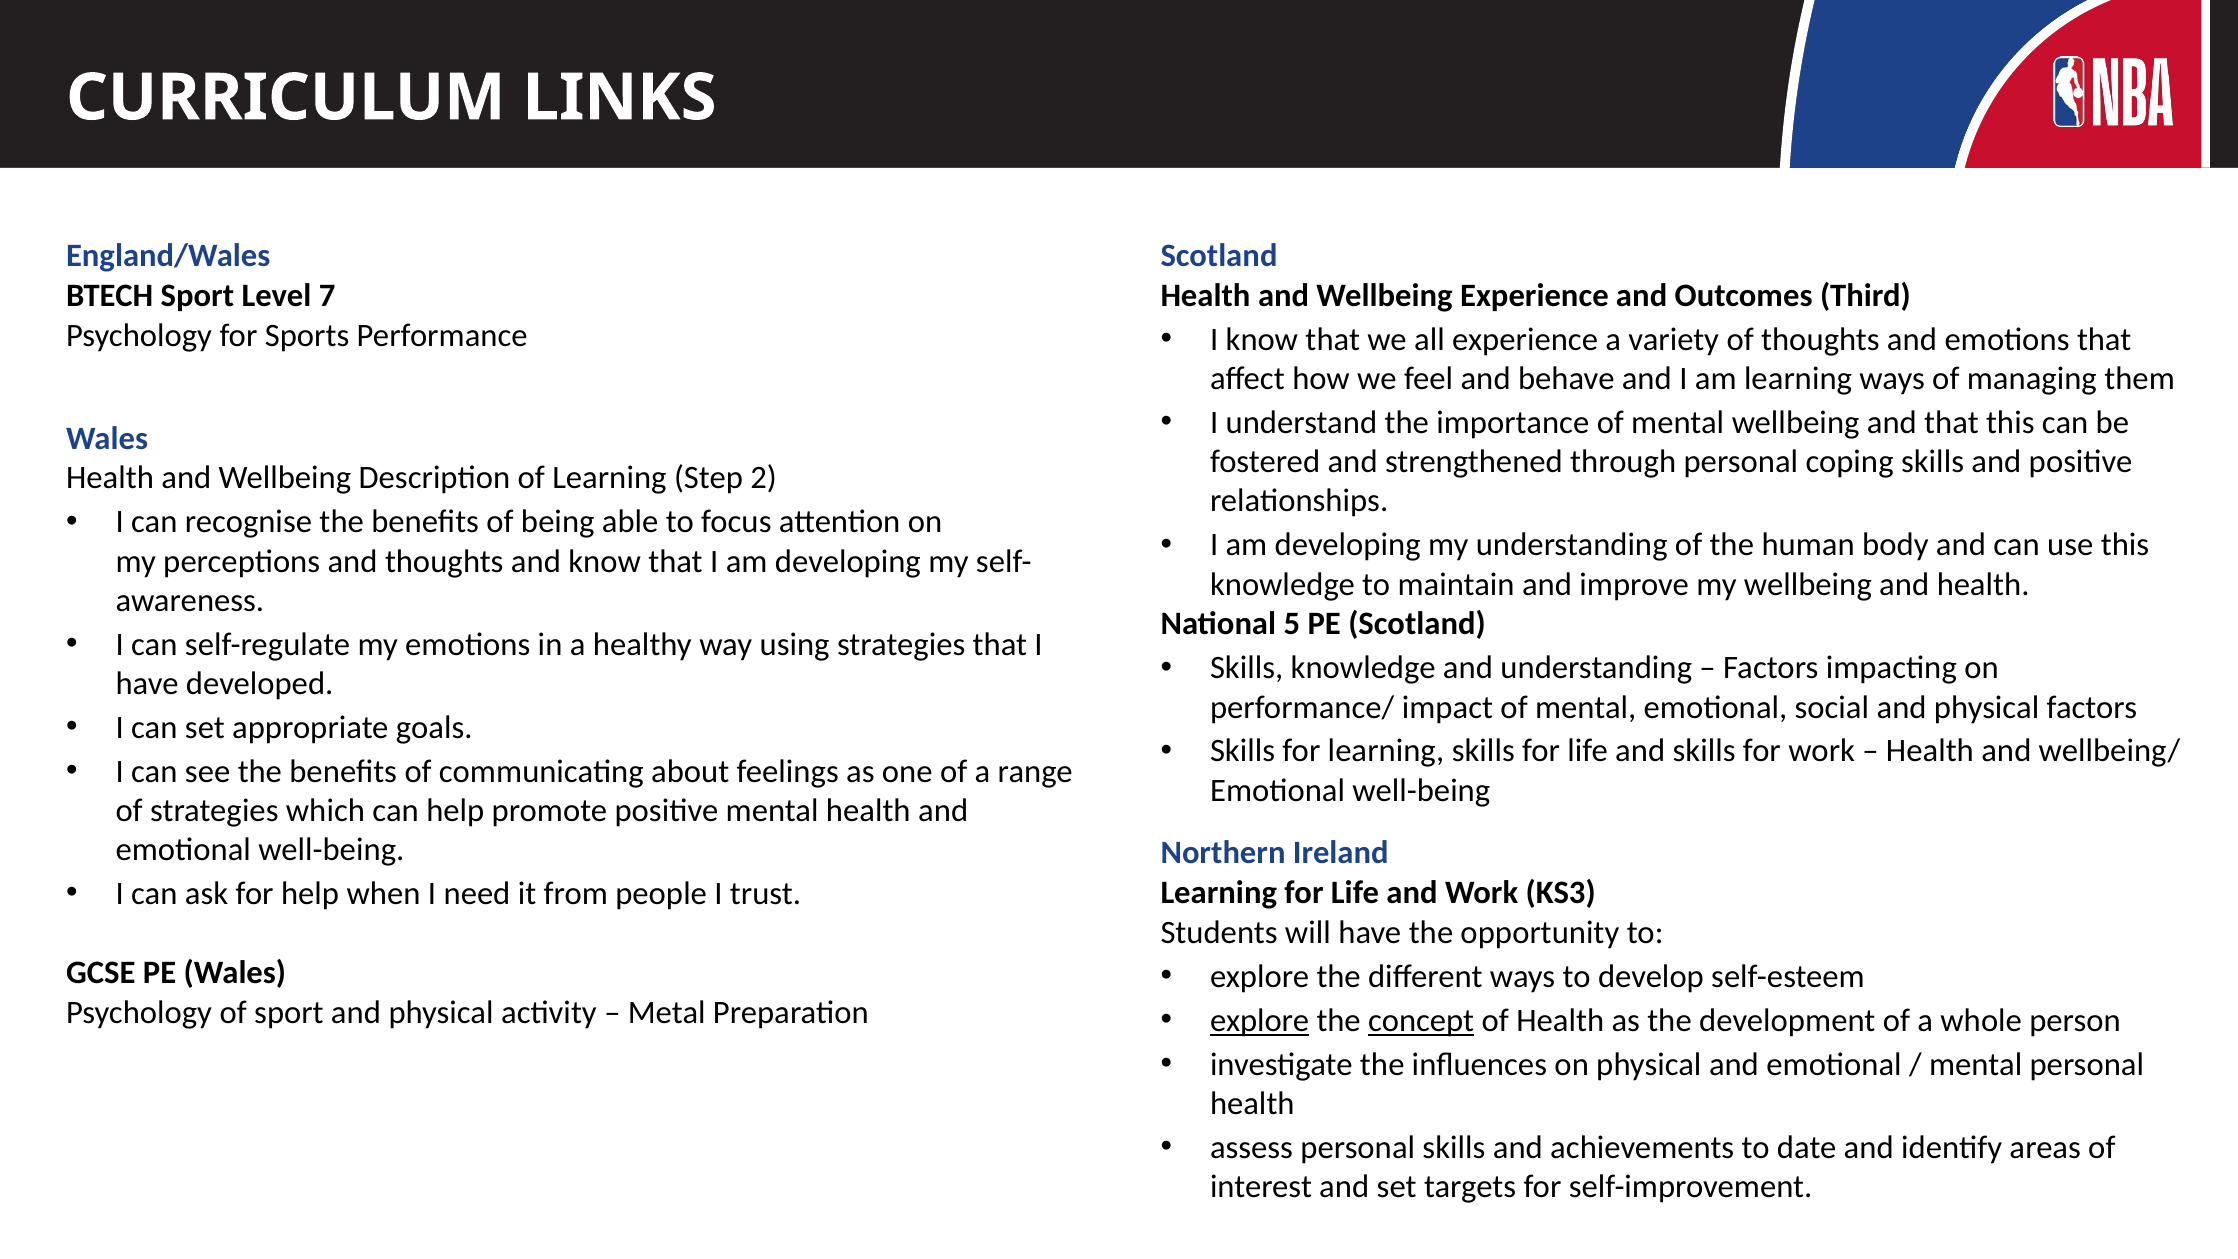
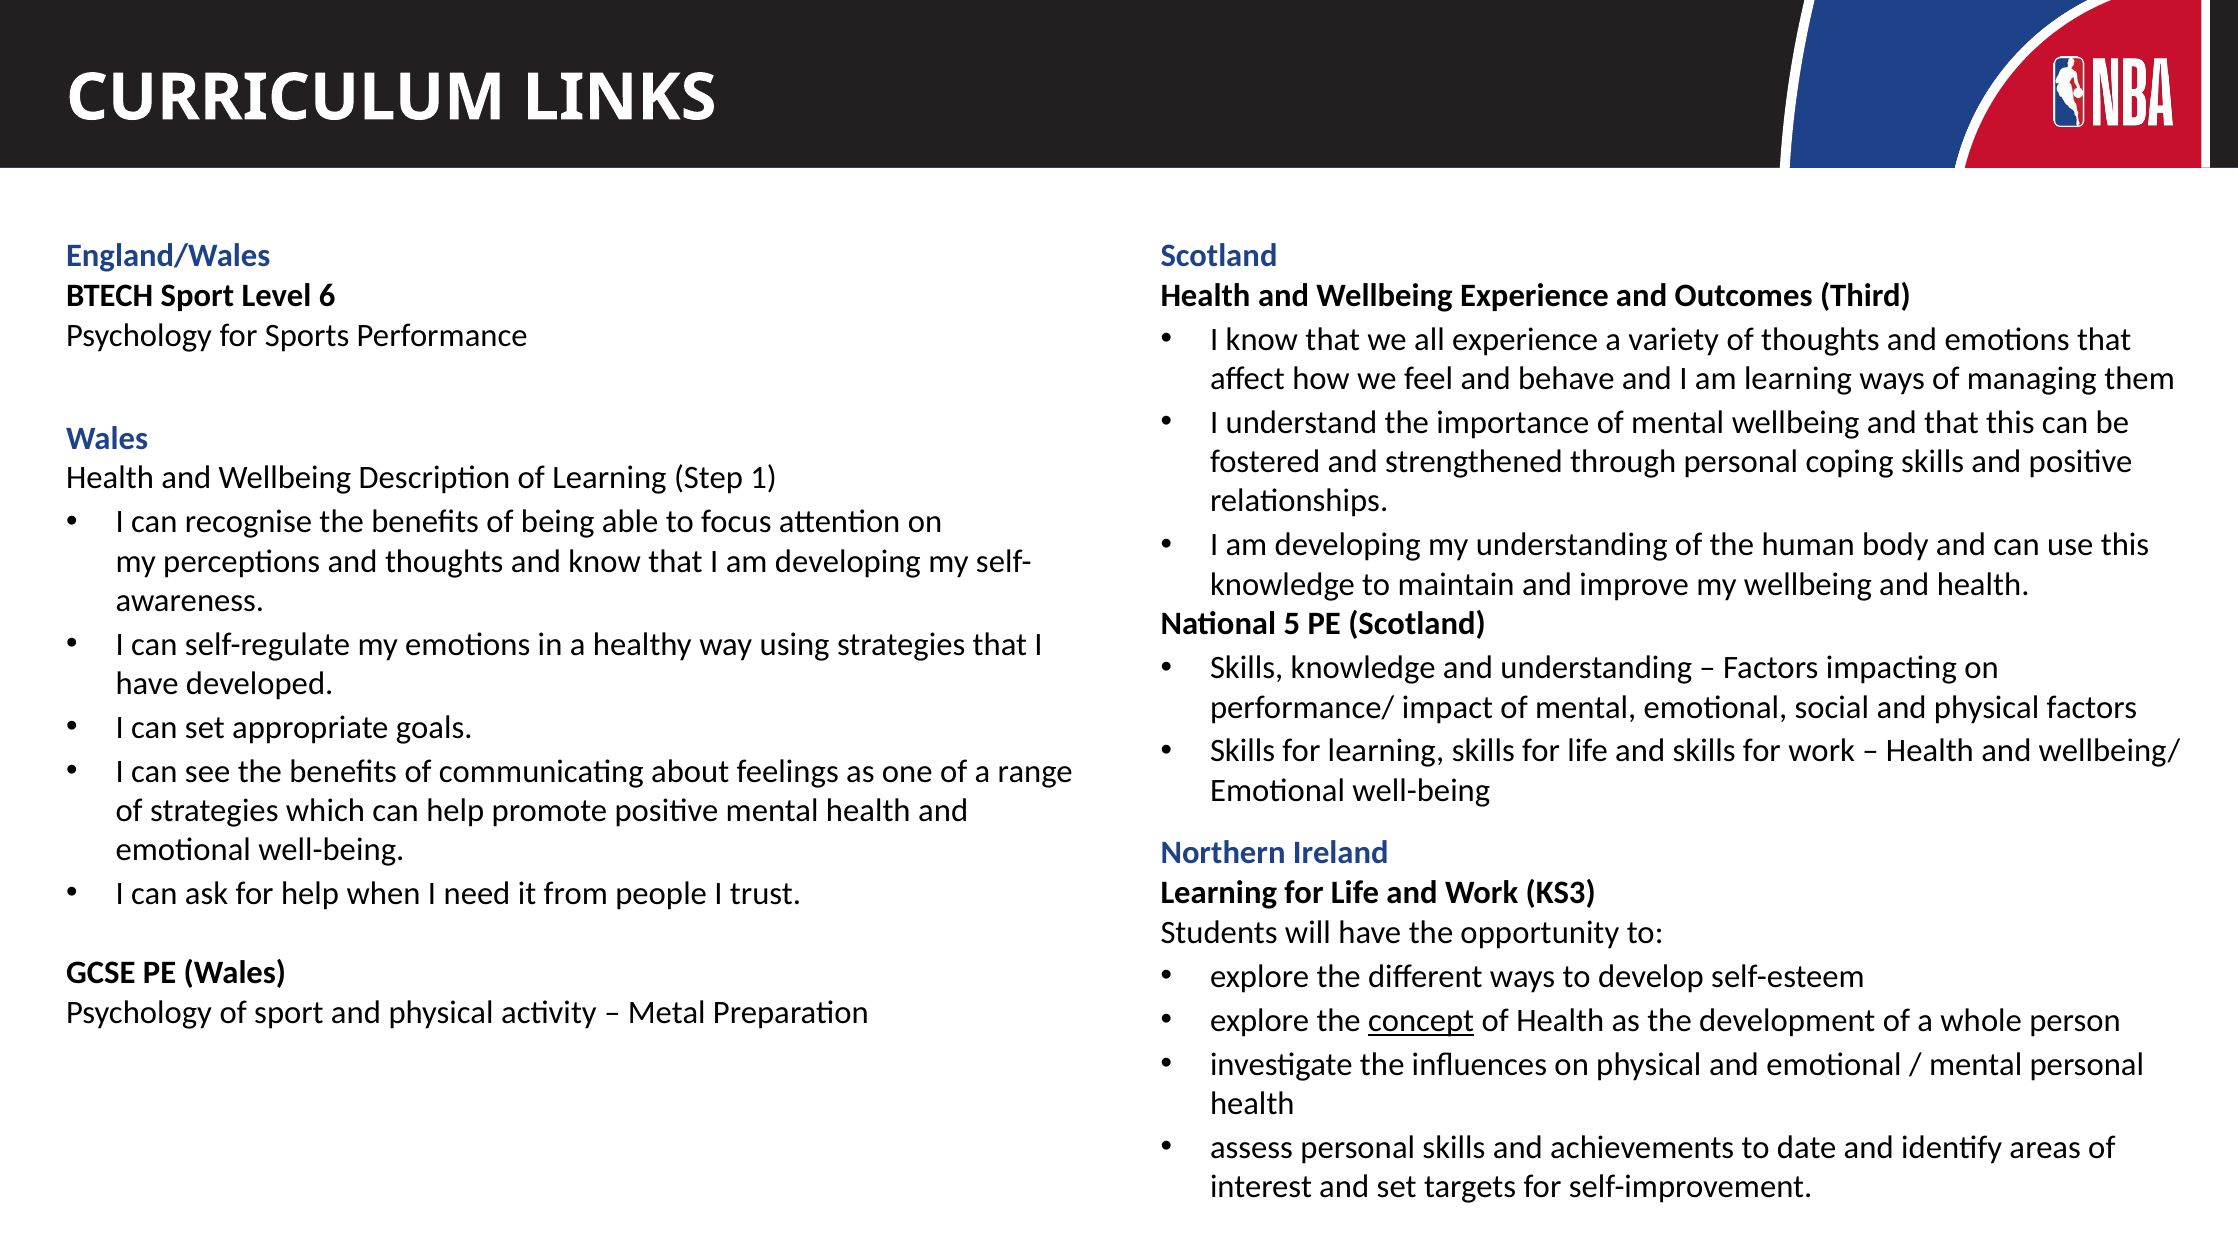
7: 7 -> 6 (327, 295)
2: 2 -> 1 (764, 478)
explore underline: present -> none (1260, 1021)
